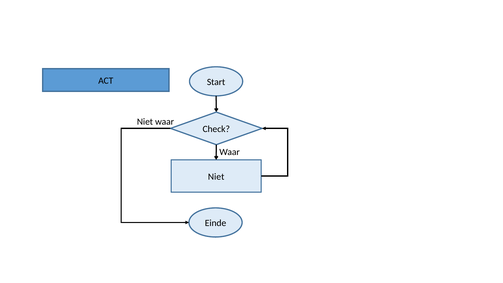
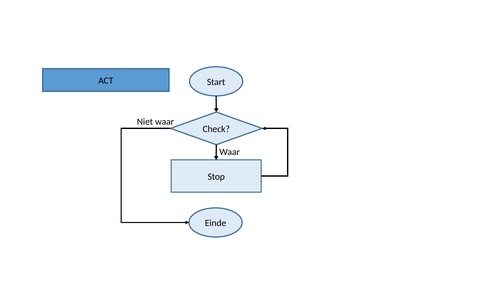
Niet: Niet -> Stop (216, 177)
